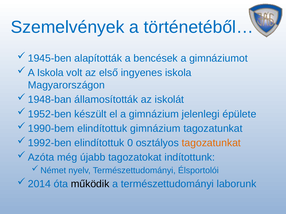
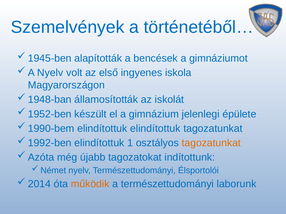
Iskola: Iskola -> Nyelv (50, 73)
elindítottuk gimnázium: gimnázium -> elindítottuk (155, 129)
0: 0 -> 1 (130, 143)
működik colour: black -> orange (90, 184)
